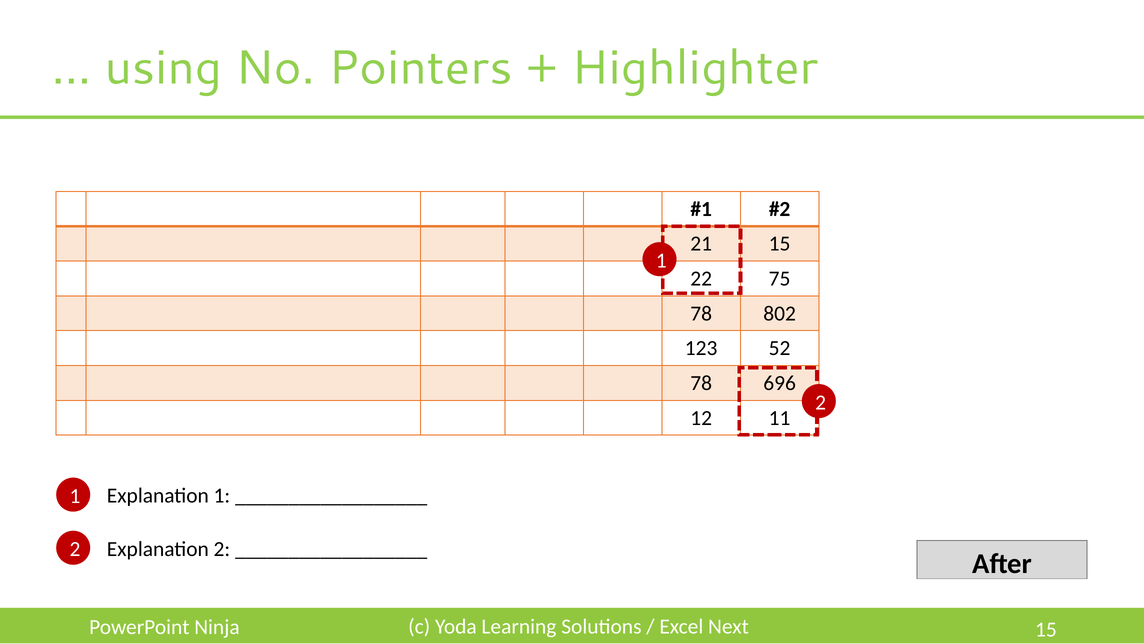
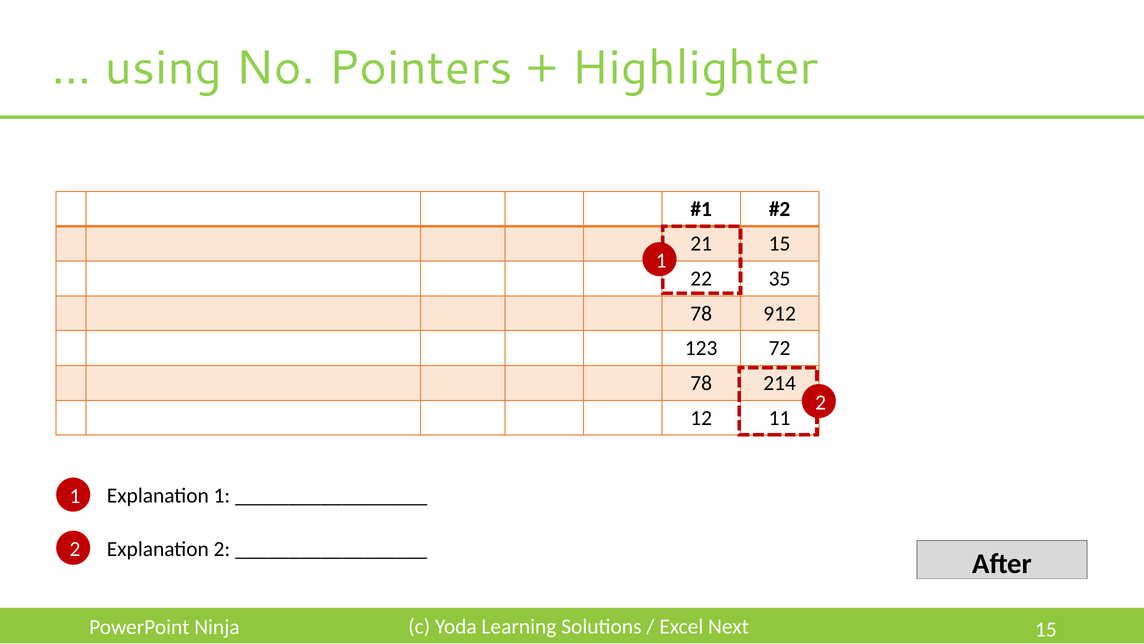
75: 75 -> 35 (780, 278)
802: 802 -> 912 (780, 313)
52: 52 -> 72 (780, 348)
696: 696 -> 214 (780, 383)
